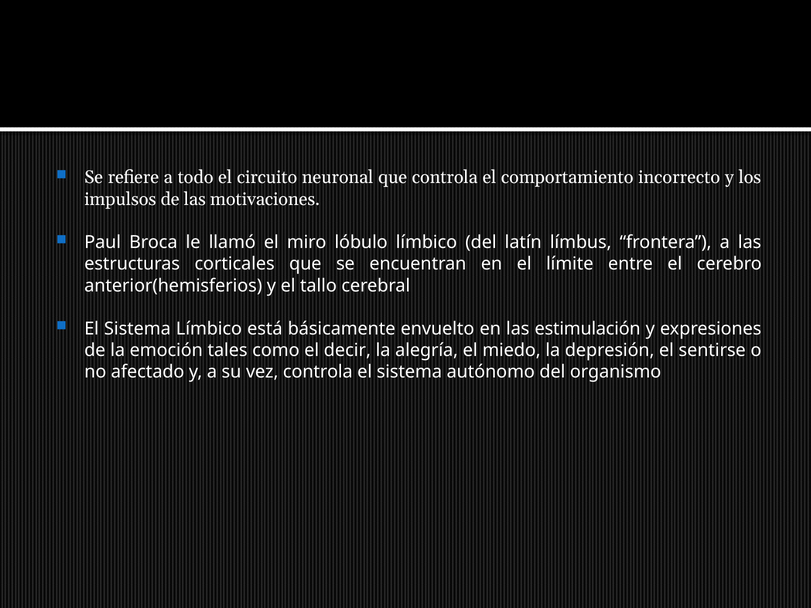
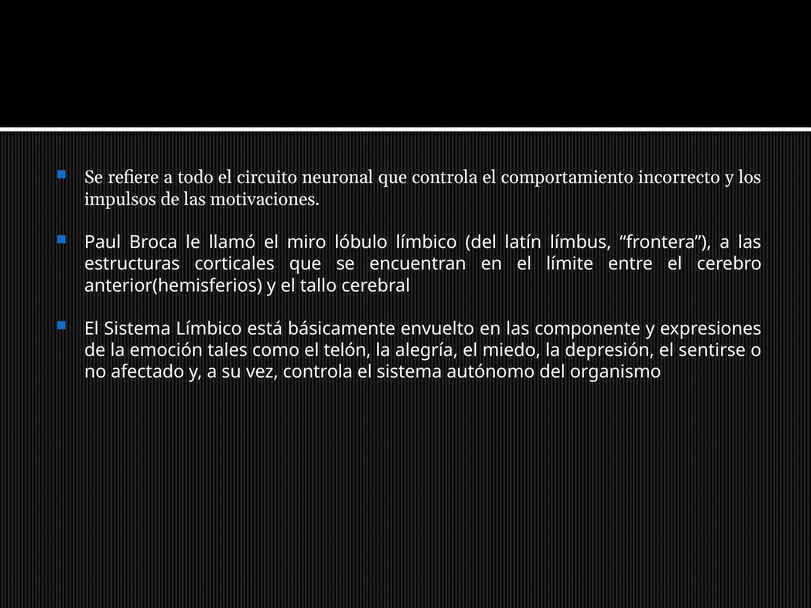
estimulación: estimulación -> componente (588, 329)
decir: decir -> telón (347, 351)
